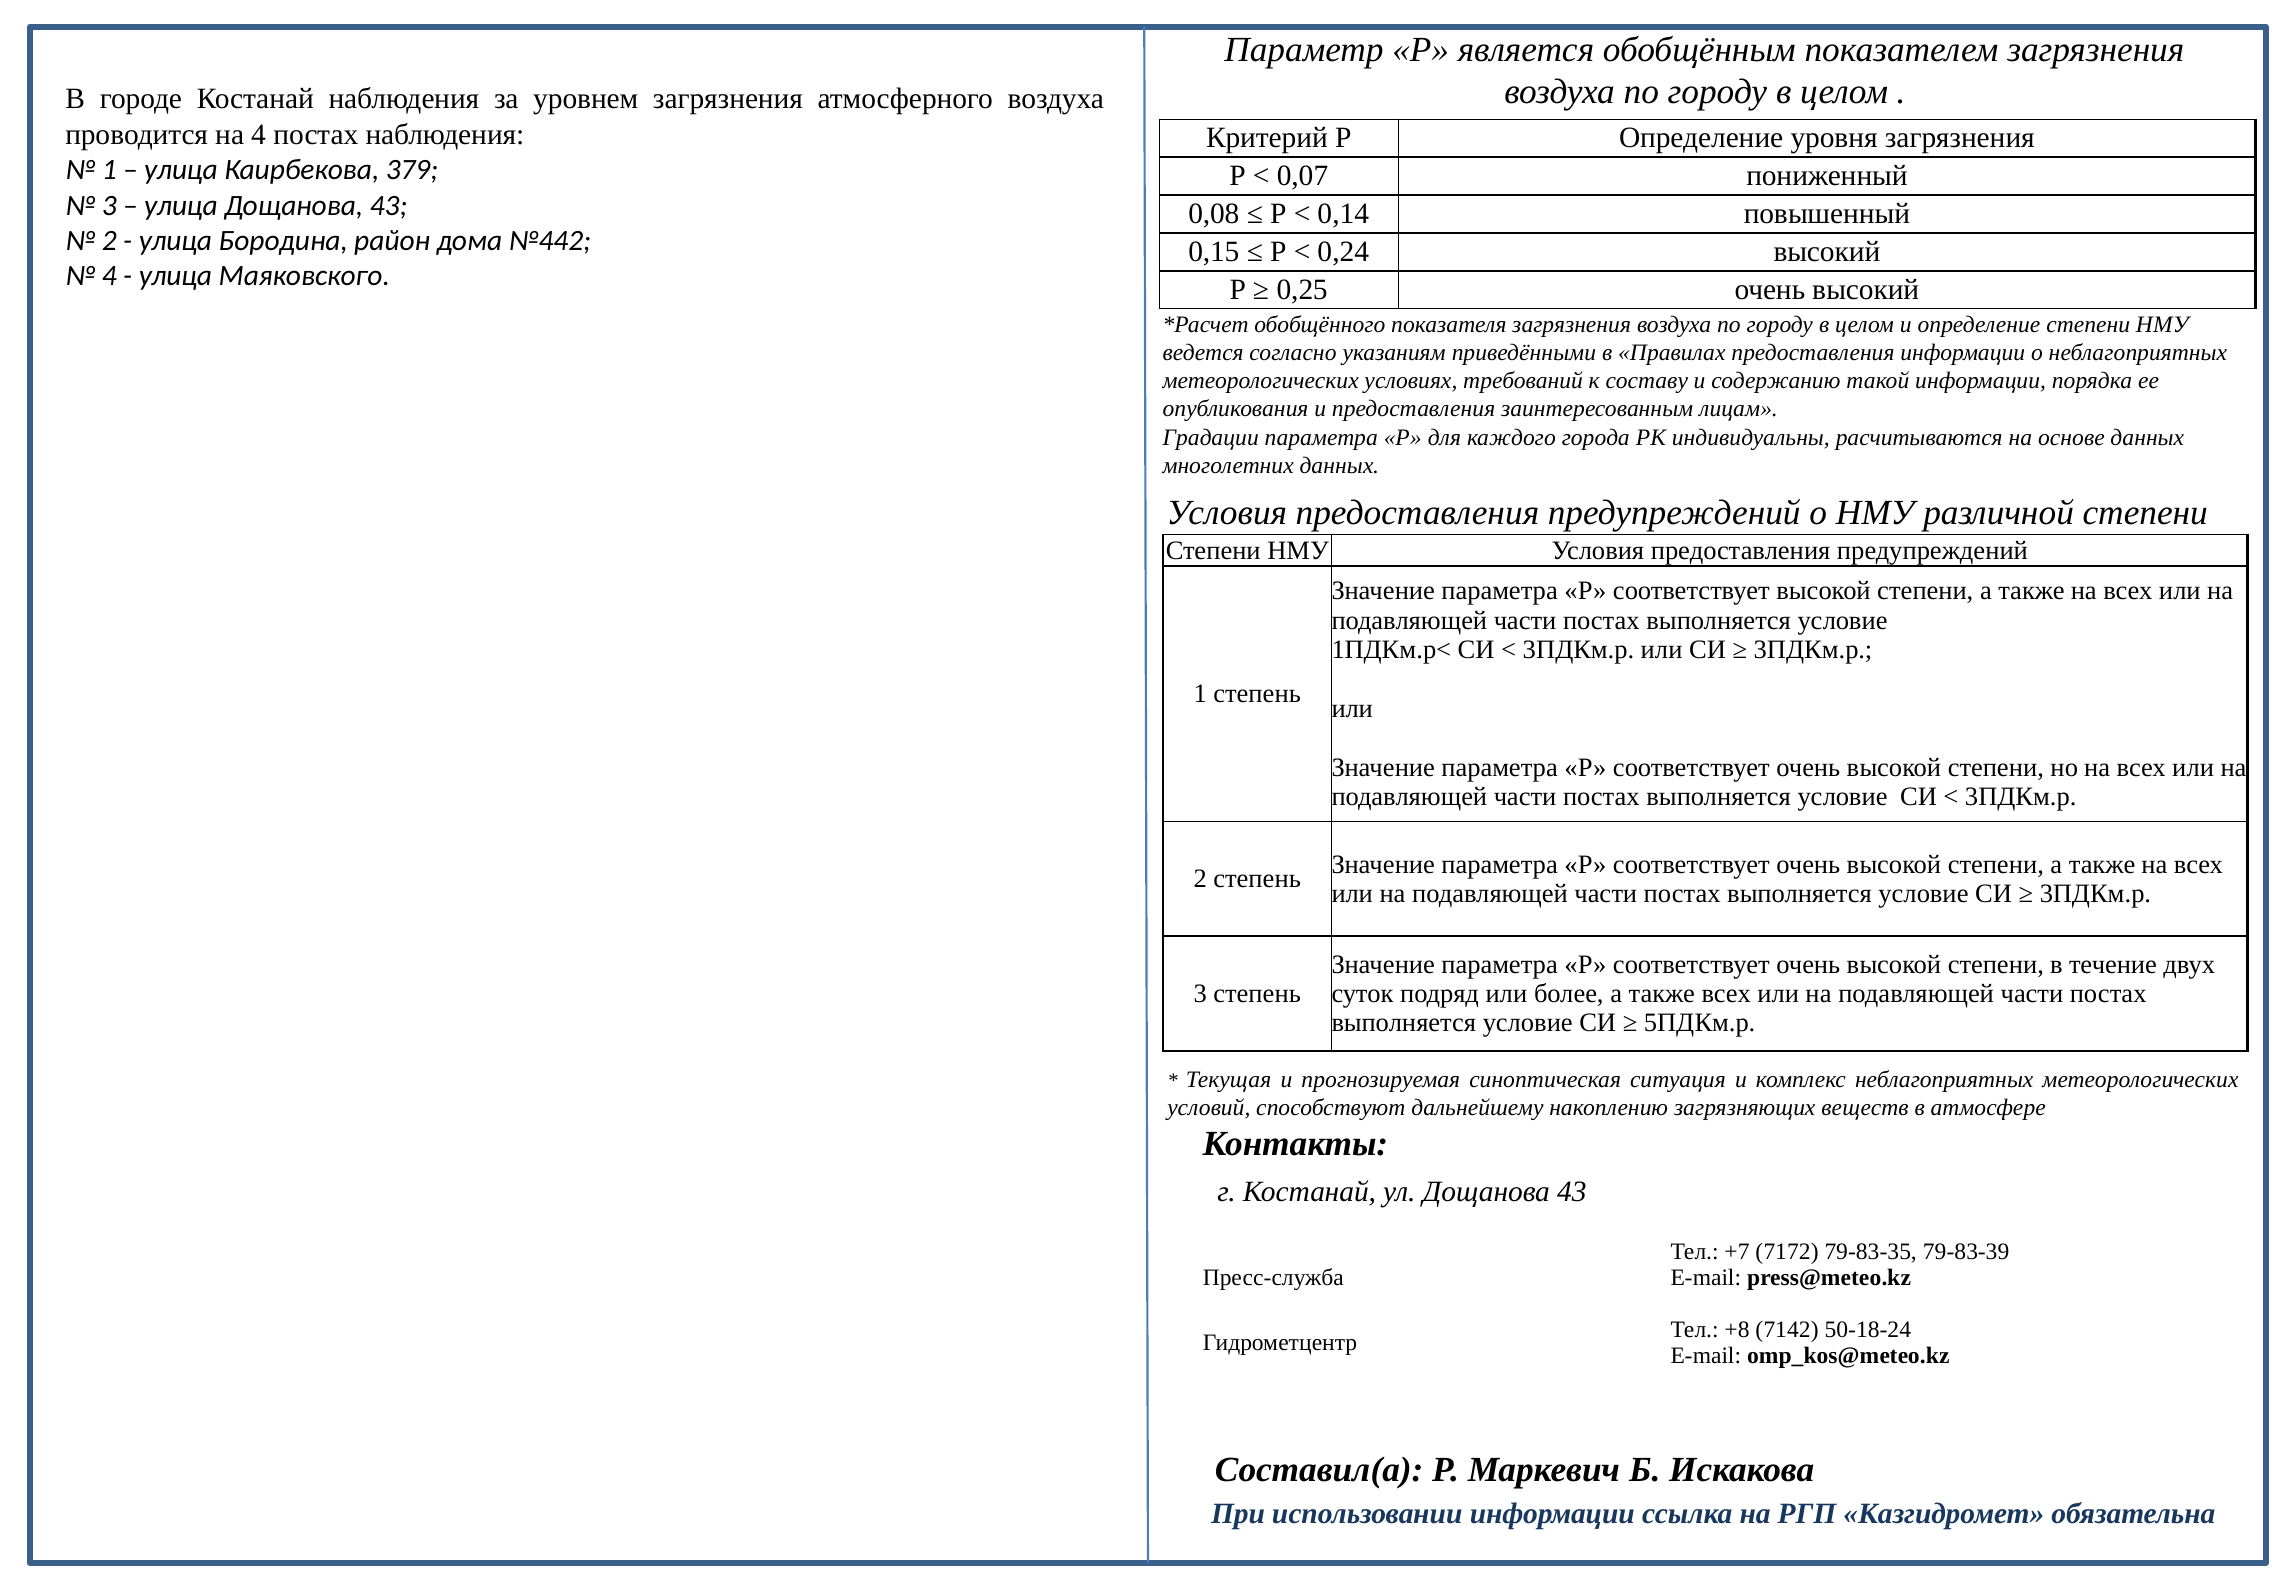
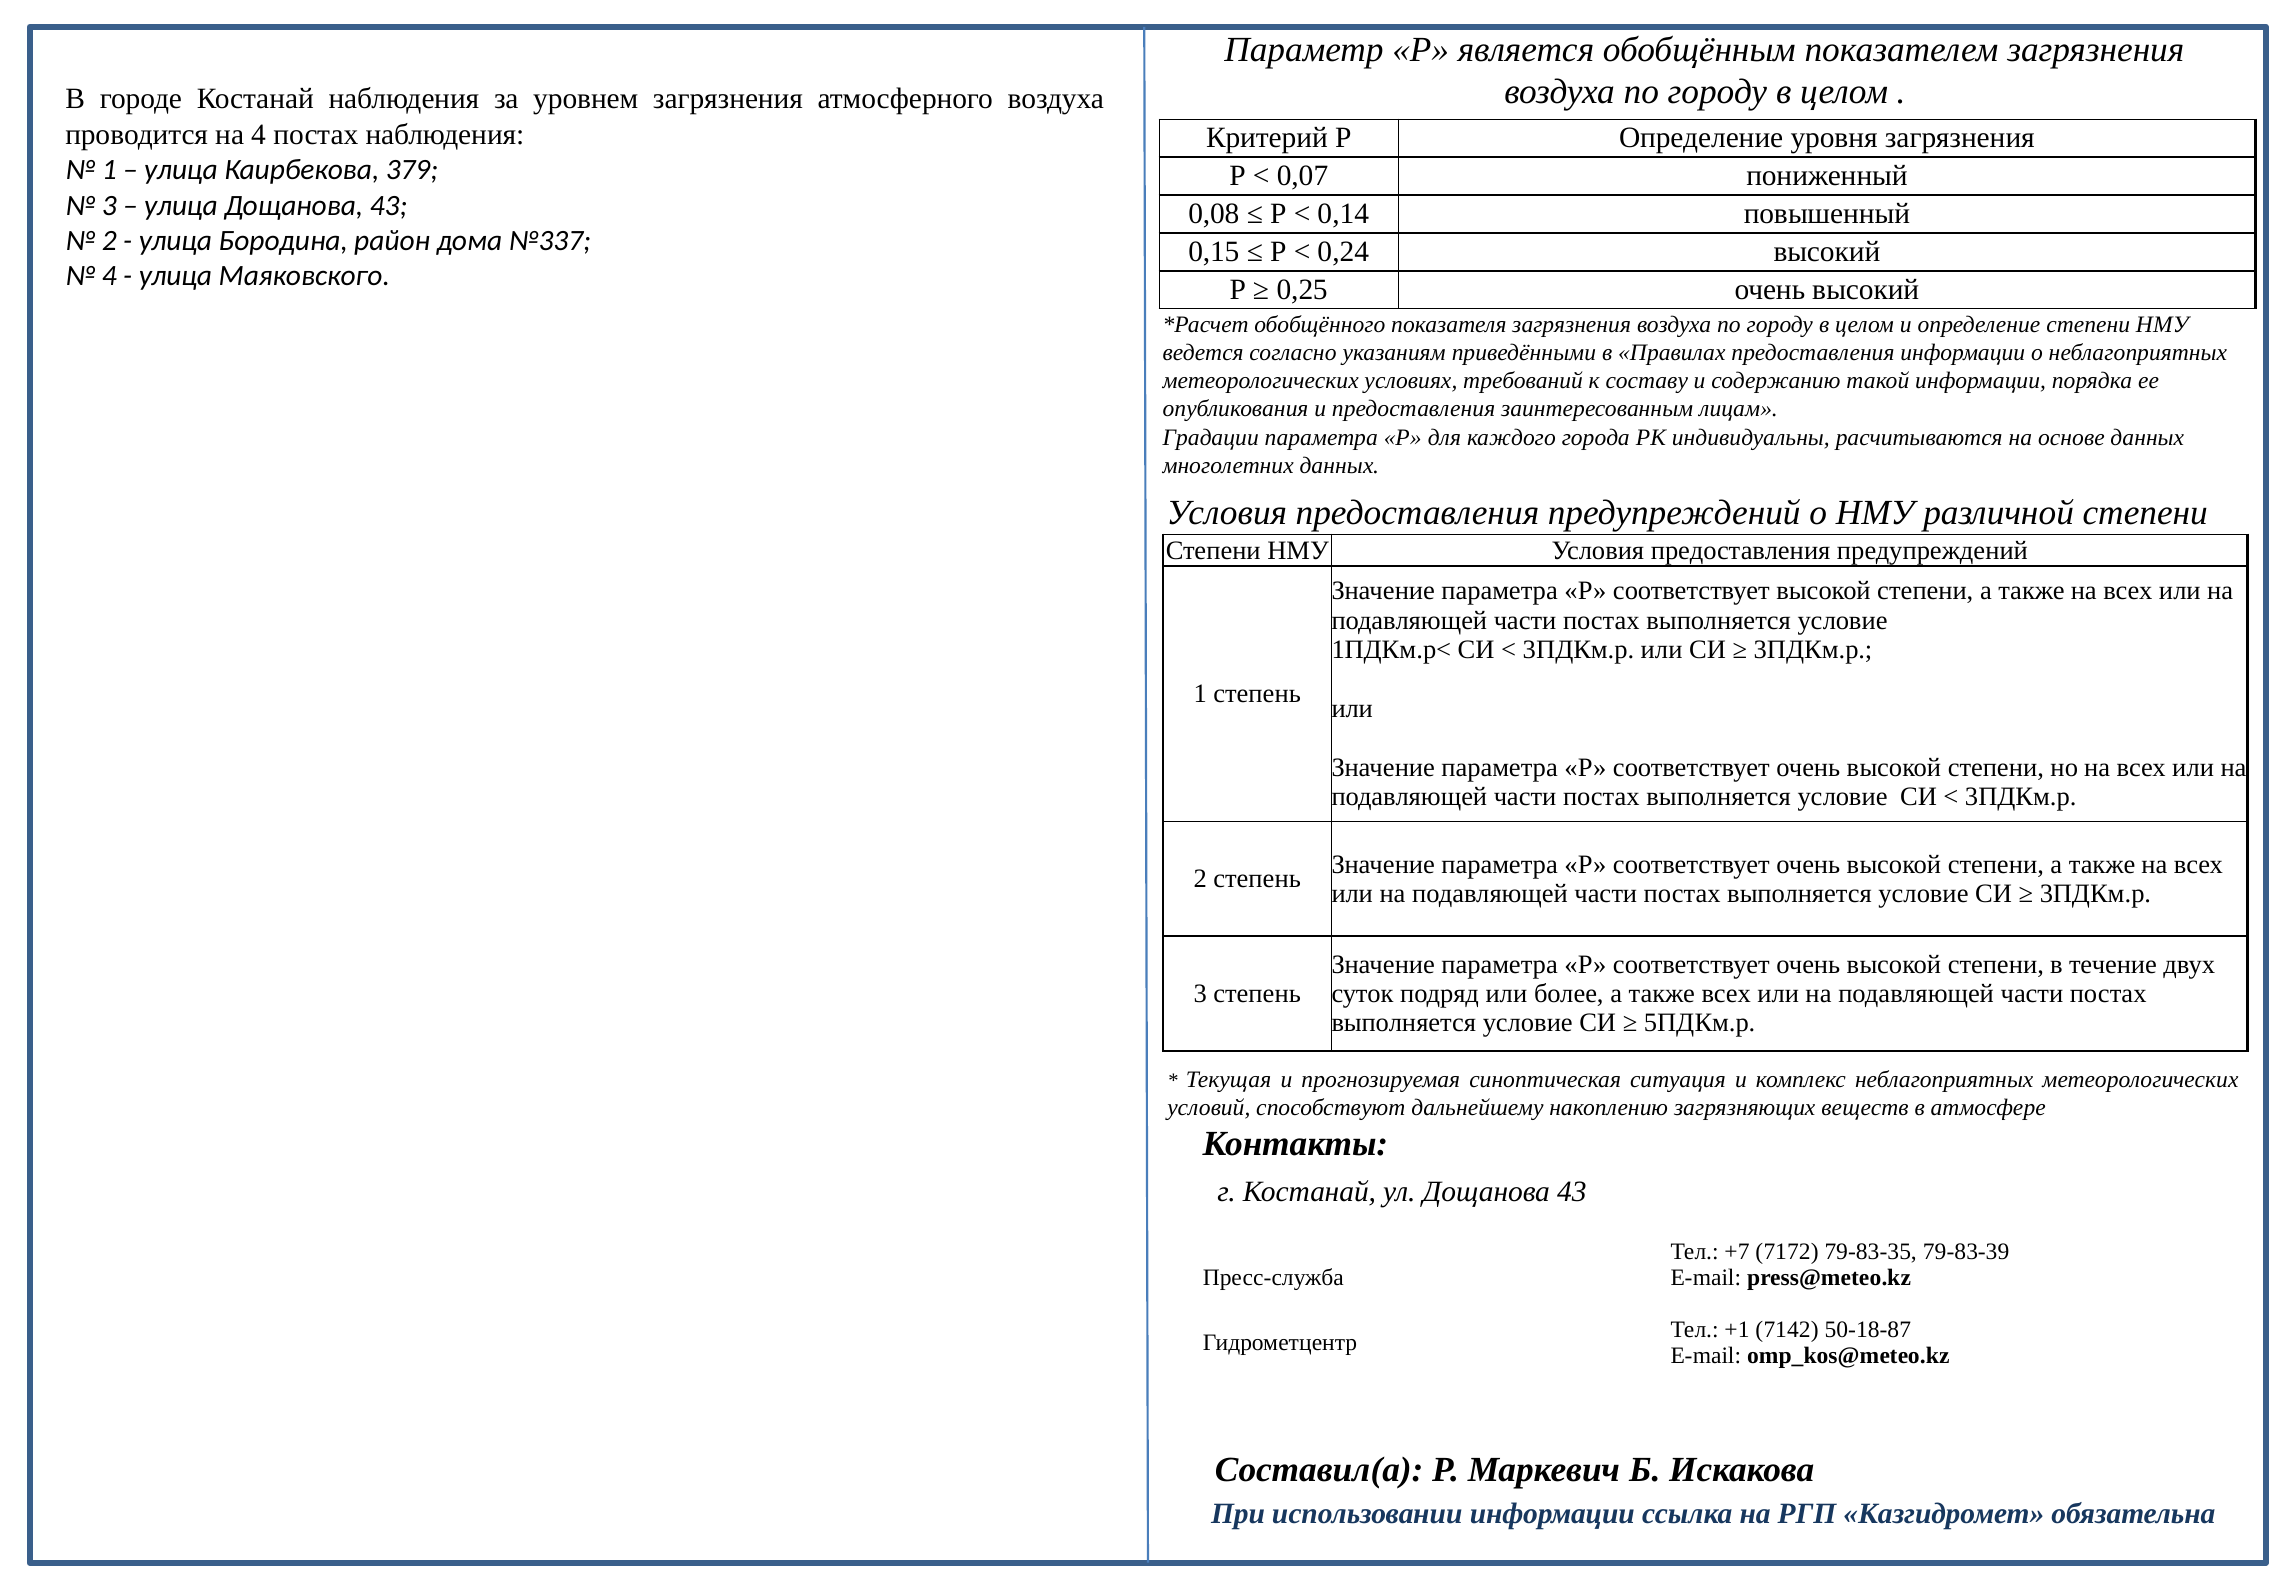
№442: №442 -> №337 (550, 241)
+8: +8 -> +1 (1737, 1329)
50-18-24: 50-18-24 -> 50-18-87 (1868, 1329)
